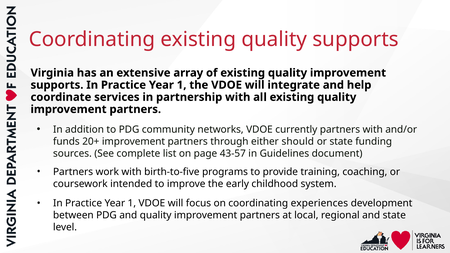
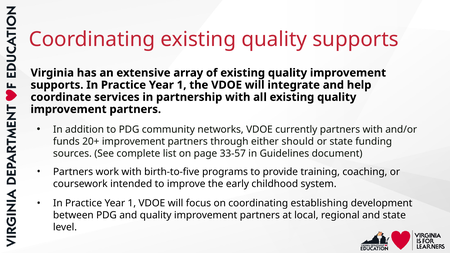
43-57: 43-57 -> 33-57 (233, 154)
experiences: experiences -> establishing (319, 203)
